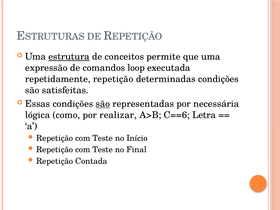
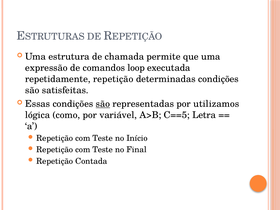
estrutura underline: present -> none (69, 57)
conceitos: conceitos -> chamada (124, 57)
necessária: necessária -> utilizamos (216, 104)
realizar: realizar -> variável (118, 115)
C==6: C==6 -> C==5 (177, 115)
